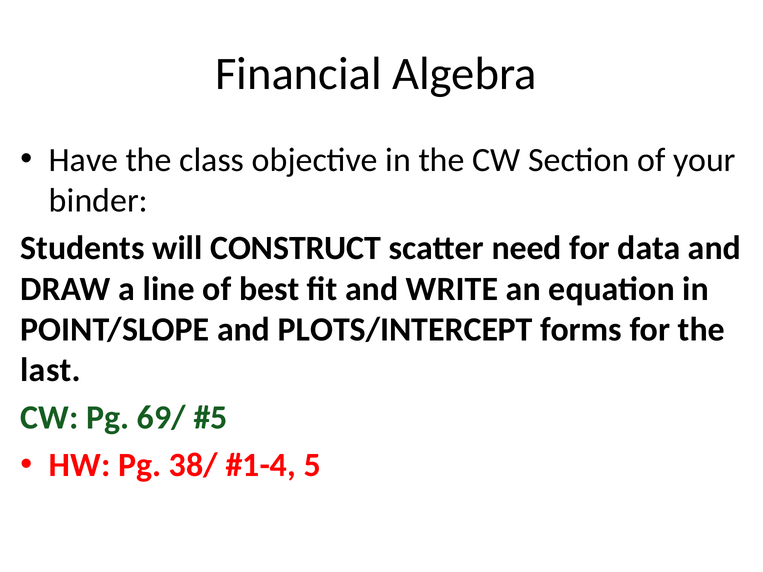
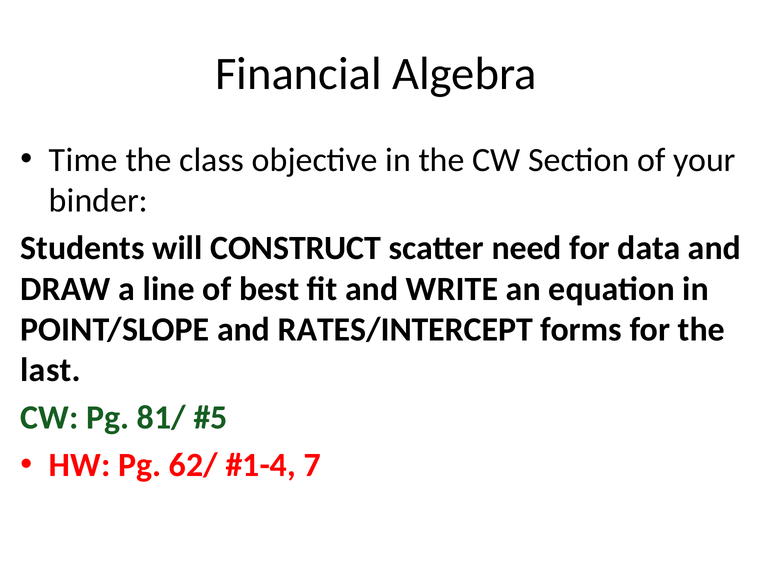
Have: Have -> Time (83, 160)
PLOTS/INTERCEPT: PLOTS/INTERCEPT -> RATES/INTERCEPT (405, 330)
69/: 69/ -> 81/ (161, 418)
38/: 38/ -> 62/ (193, 465)
5: 5 -> 7 (312, 465)
